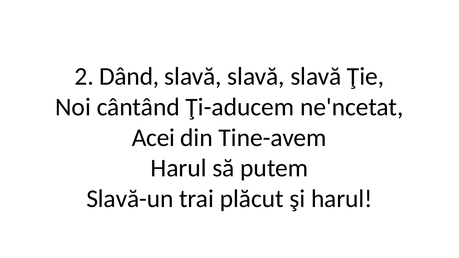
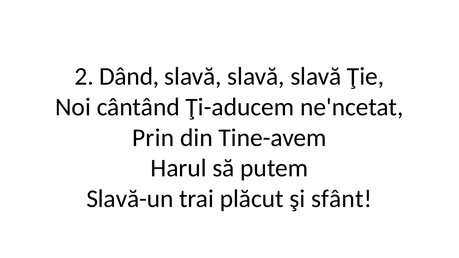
Acei: Acei -> Prin (153, 138)
şi harul: harul -> sfânt (342, 199)
